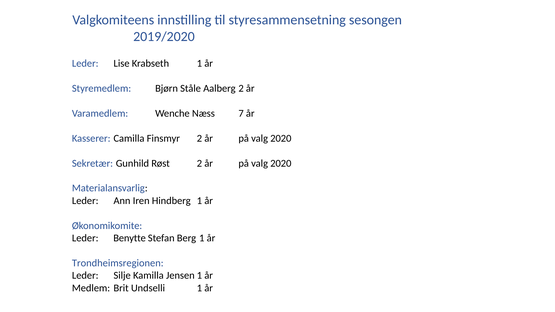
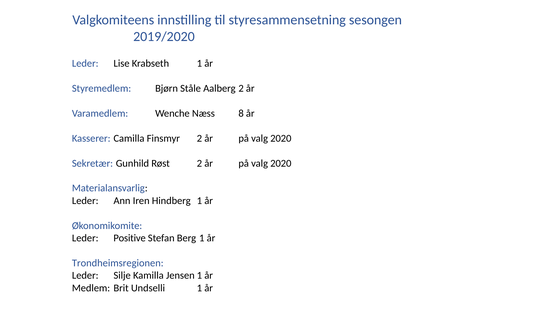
7: 7 -> 8 (241, 113)
Benytte: Benytte -> Positive (130, 238)
